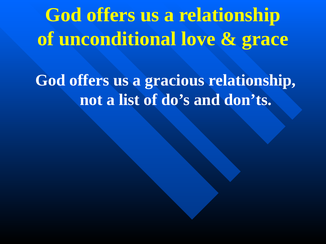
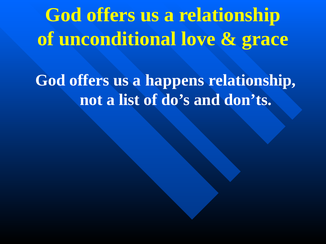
gracious: gracious -> happens (175, 80)
